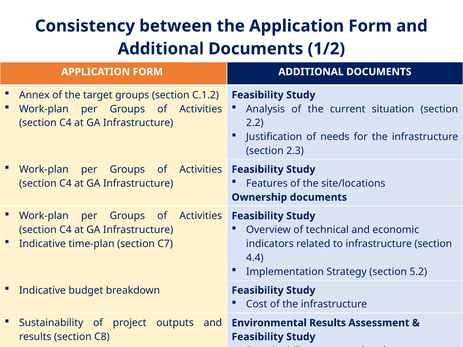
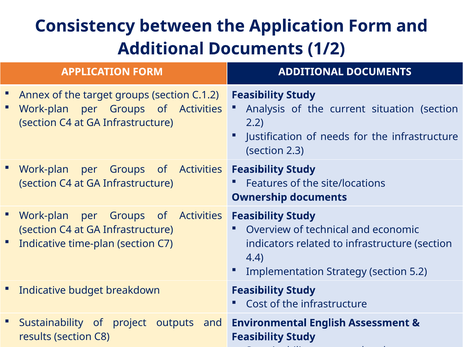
Environmental Results: Results -> English (328, 323)
